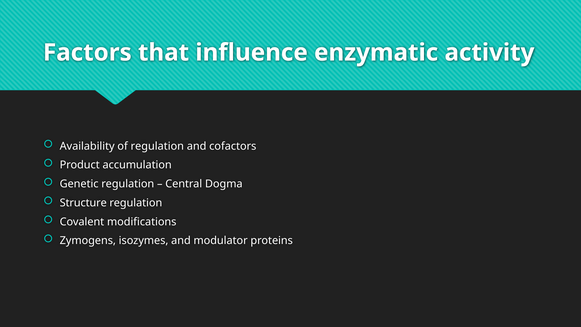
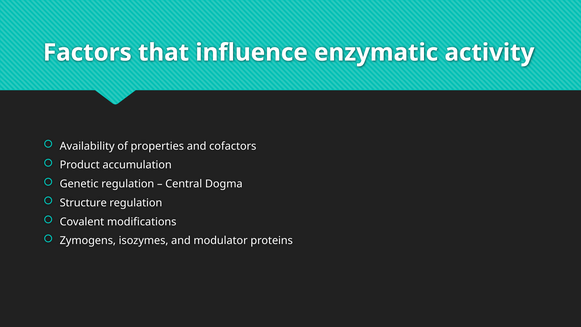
of regulation: regulation -> properties (157, 146)
